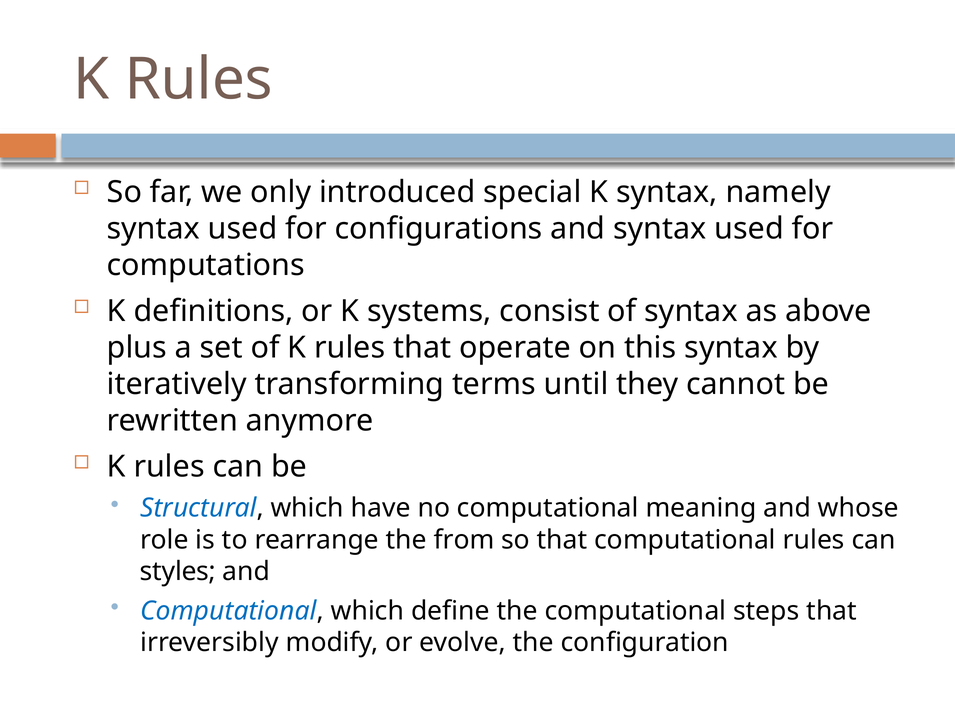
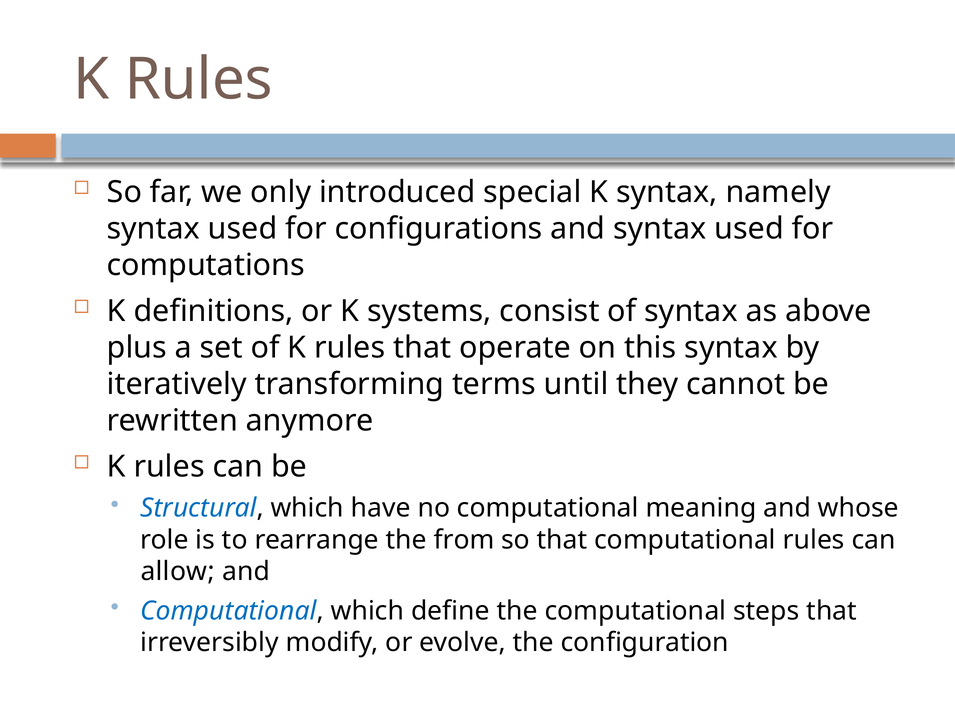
styles: styles -> allow (178, 572)
